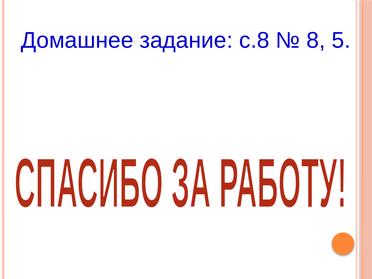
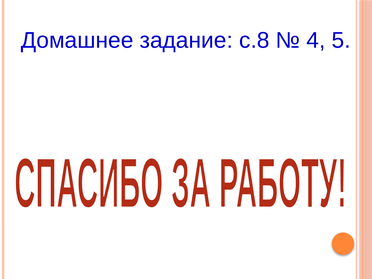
8: 8 -> 4 (316, 40)
